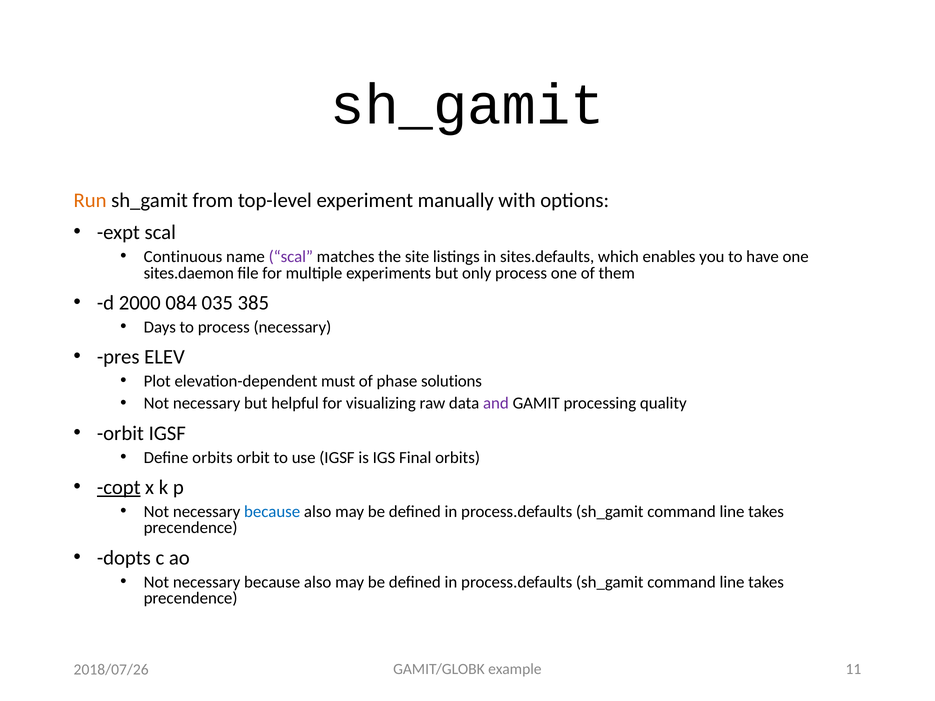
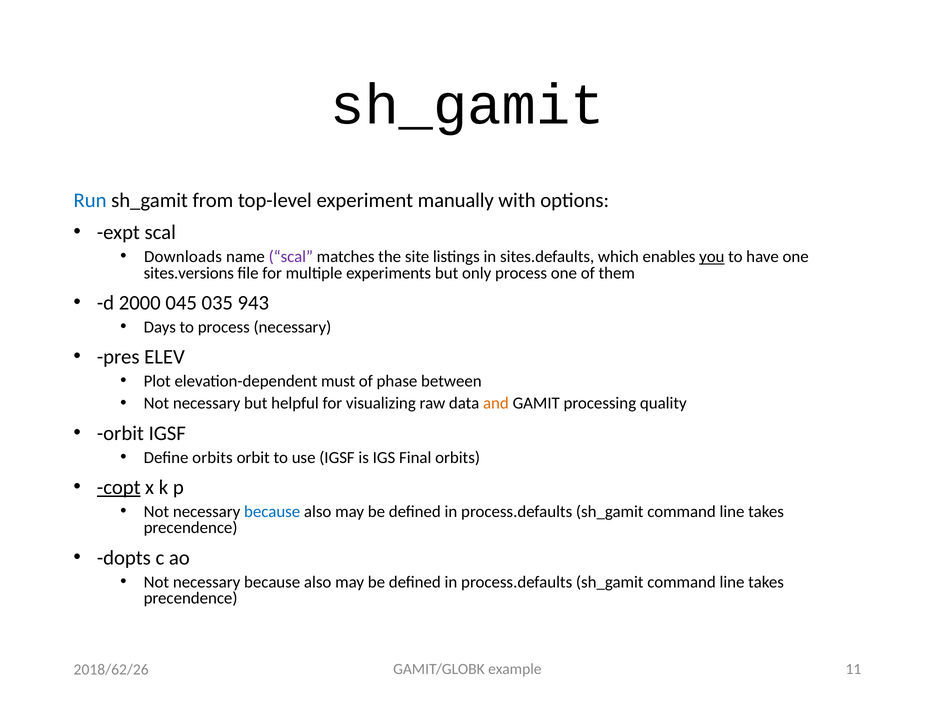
Run colour: orange -> blue (90, 201)
Continuous: Continuous -> Downloads (183, 257)
you underline: none -> present (712, 257)
sites.daemon: sites.daemon -> sites.versions (189, 273)
084: 084 -> 045 (181, 303)
385: 385 -> 943 (253, 303)
solutions: solutions -> between (451, 381)
and colour: purple -> orange (496, 404)
2018/07/26: 2018/07/26 -> 2018/62/26 (111, 670)
